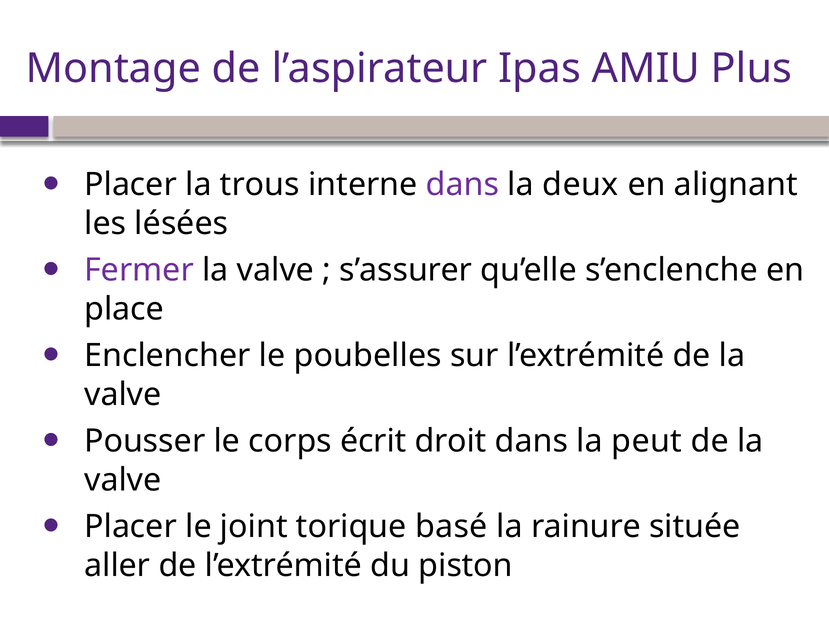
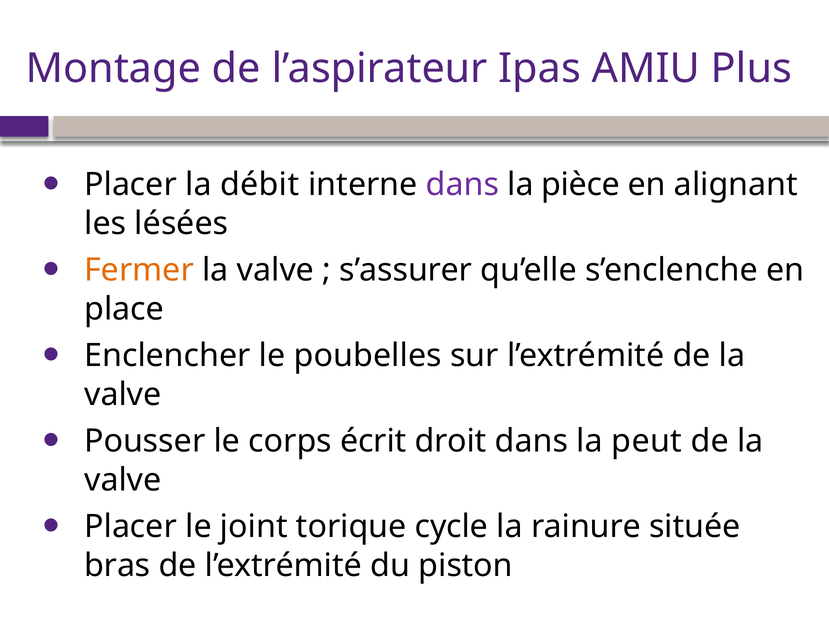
trous: trous -> débit (260, 185)
deux: deux -> pièce (581, 185)
Fermer colour: purple -> orange (139, 270)
basé: basé -> cycle (452, 527)
aller: aller -> bras (117, 565)
